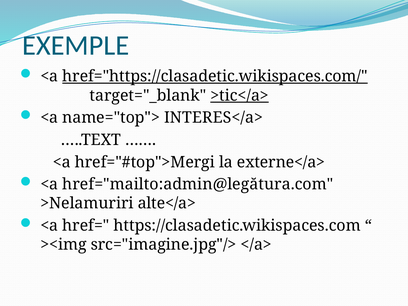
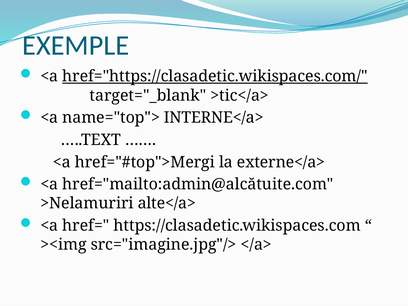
>tic</a> underline: present -> none (240, 95)
INTERES</a>: INTERES</a> -> INTERNE</a> (214, 118)
href="mailto:admin@legătura.com: href="mailto:admin@legătura.com -> href="mailto:admin@alcătuite.com (198, 184)
